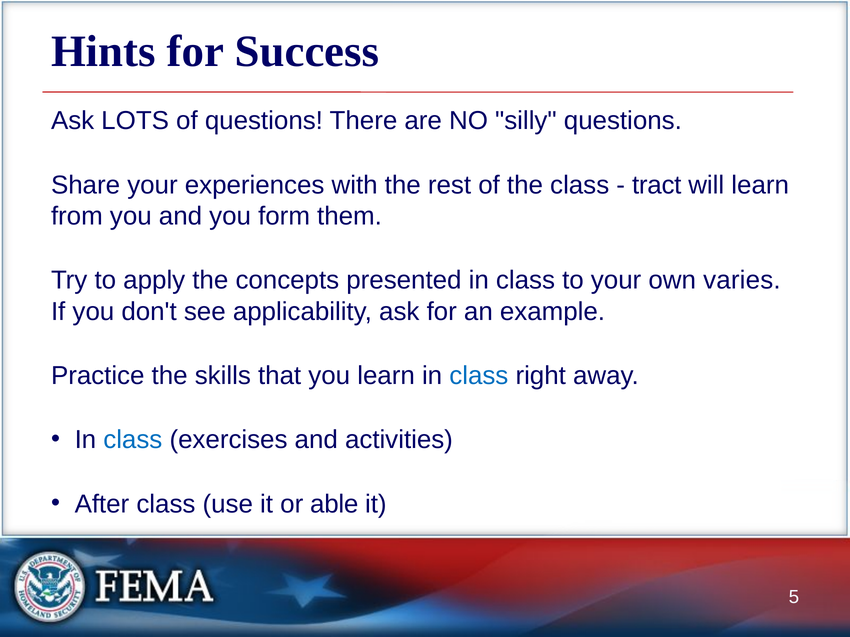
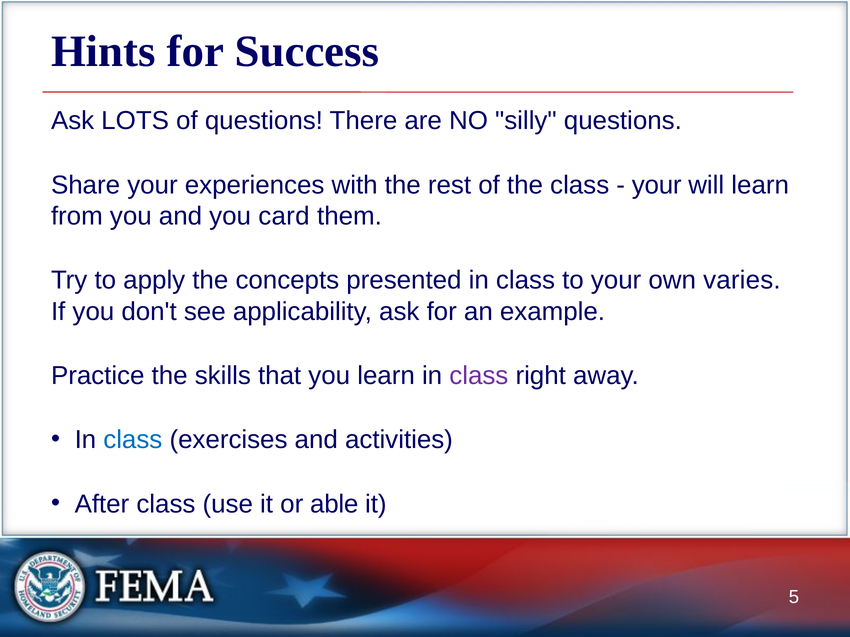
tract: tract -> your (657, 185)
form: form -> card (284, 216)
class colour: blue -> purple (479, 376)
